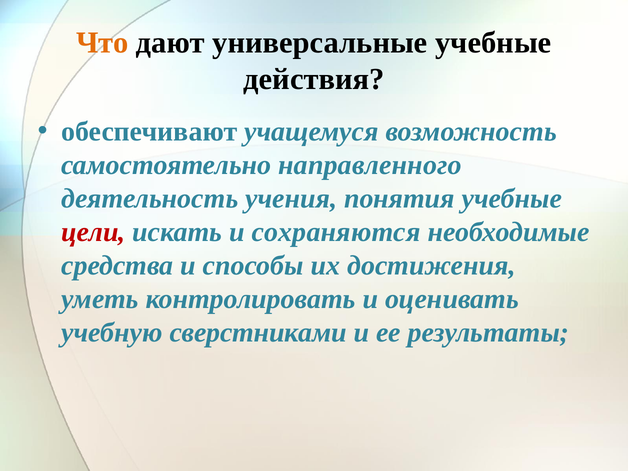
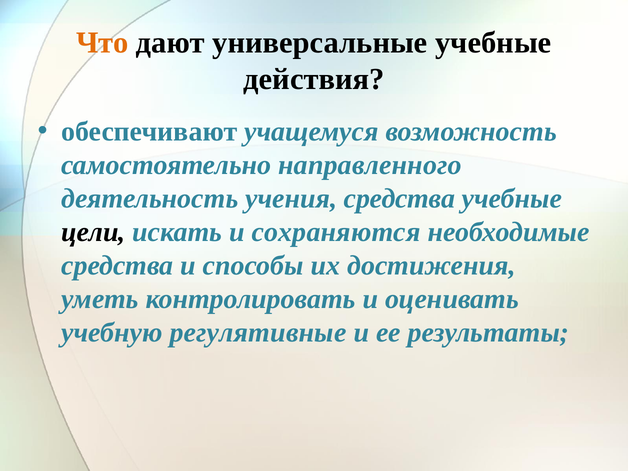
учения понятия: понятия -> средства (400, 199)
цели colour: red -> black (93, 232)
сверстниками: сверстниками -> регулятивные (258, 333)
